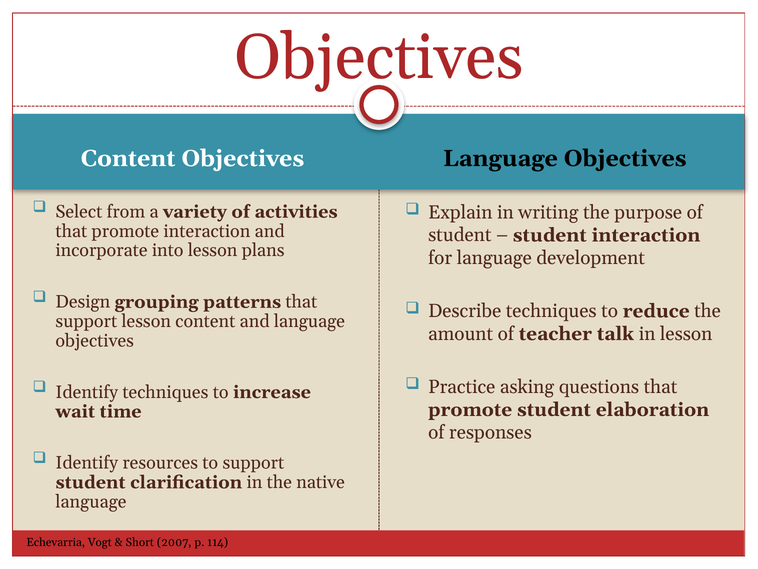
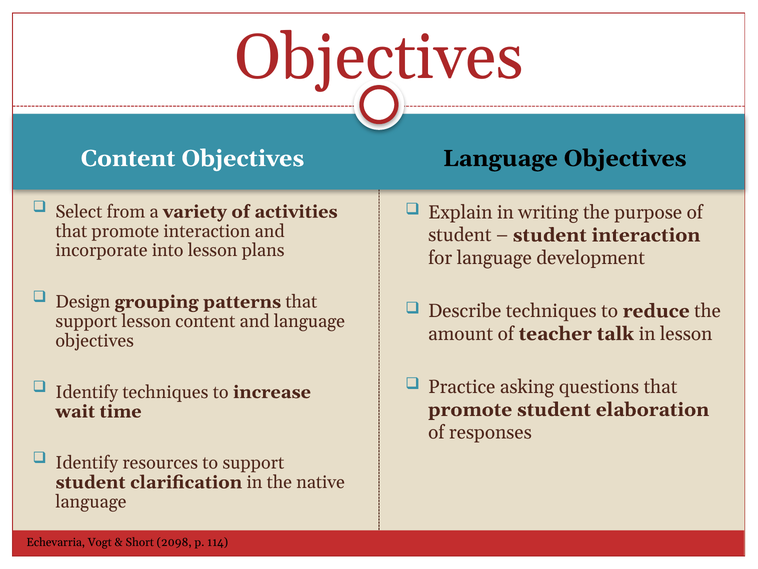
2007: 2007 -> 2098 (174, 542)
